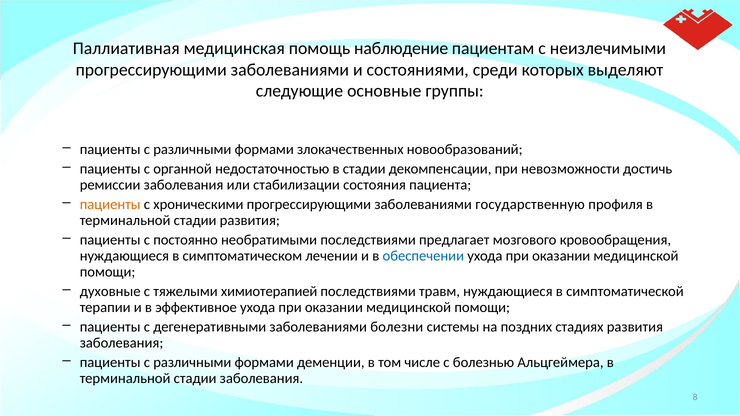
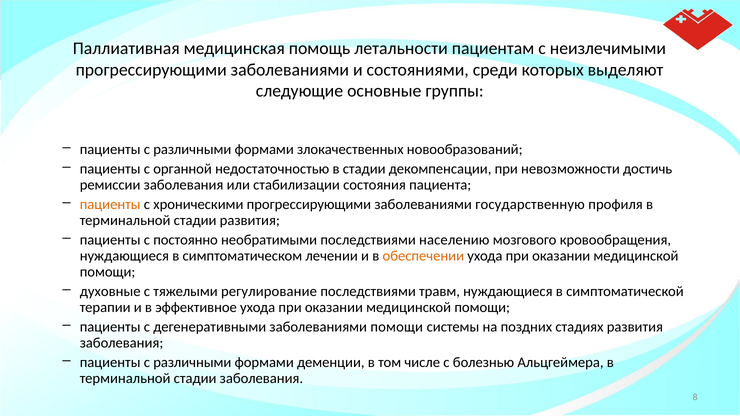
наблюдение: наблюдение -> летальности (401, 48)
предлагает: предлагает -> населению (454, 240)
обеспечении colour: blue -> orange (423, 256)
химиотерапией: химиотерапией -> регулирование (269, 292)
заболеваниями болезни: болезни -> помощи (397, 327)
